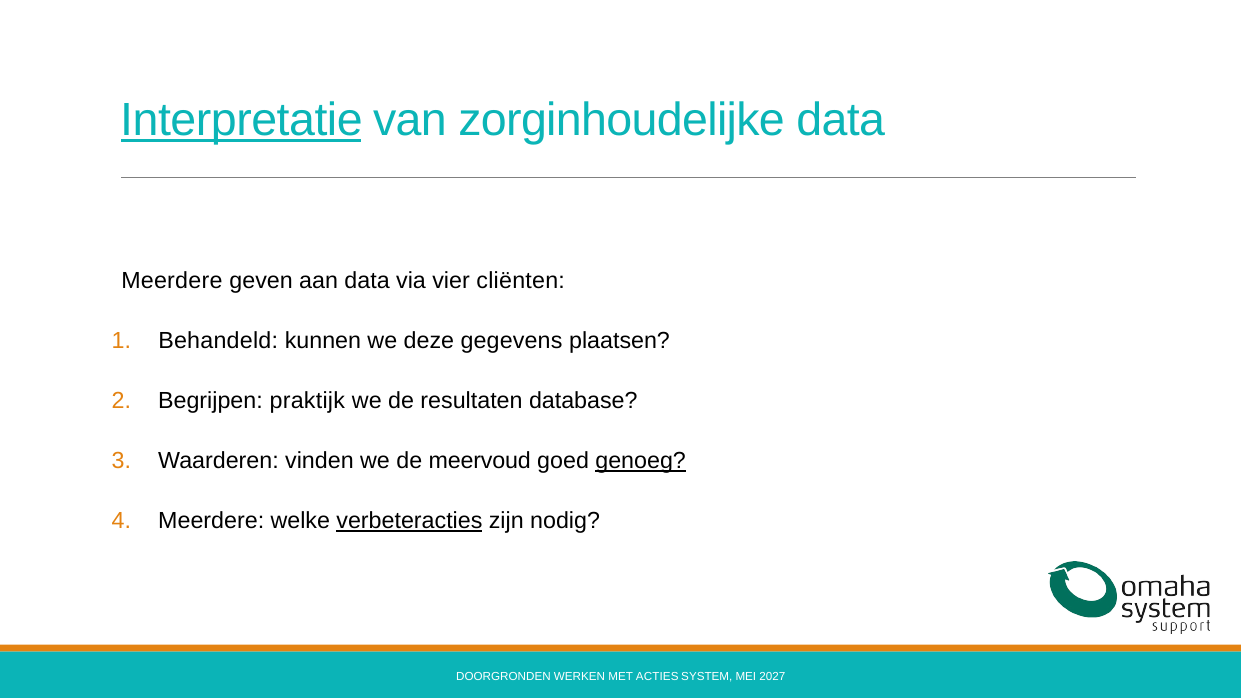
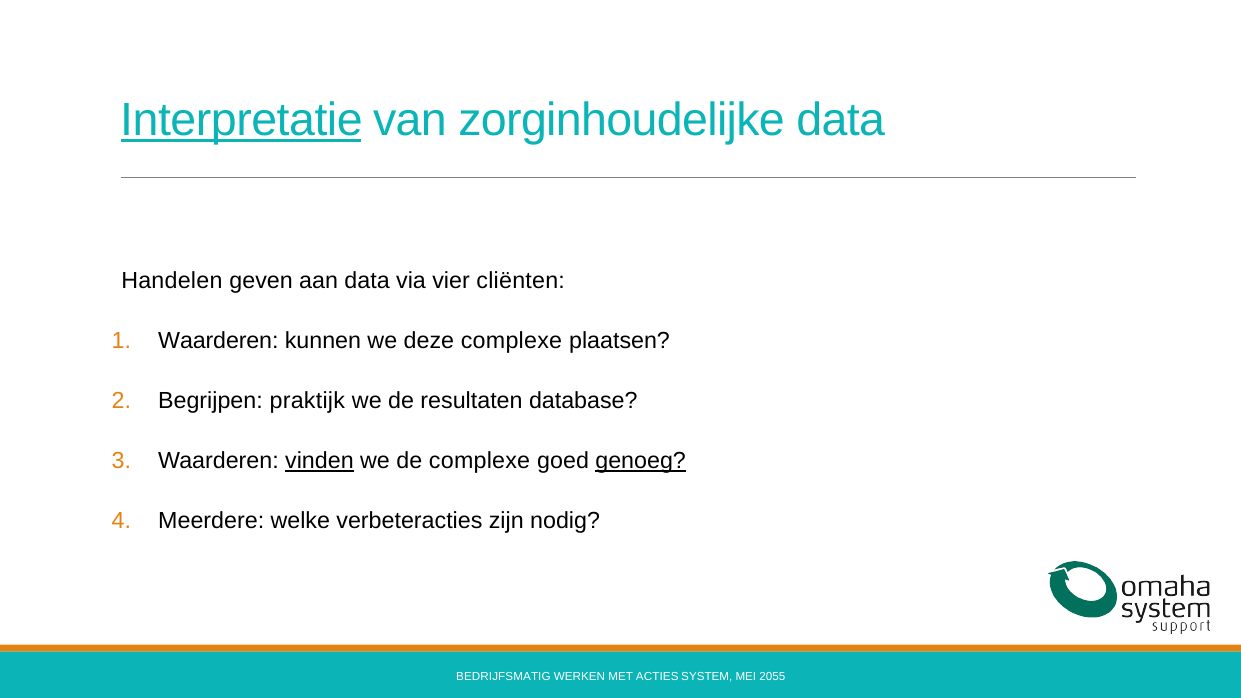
Meerdere: Meerdere -> Handelen (172, 281)
Behandeld: Behandeld -> Waarderen (218, 341)
deze gegevens: gegevens -> complexe (511, 341)
vinden underline: none -> present (319, 461)
de meervoud: meervoud -> complexe (480, 461)
verbeteracties underline: present -> none (409, 521)
DOORGRONDEN: DOORGRONDEN -> BEDRIJFSMATIG (503, 677)
2027: 2027 -> 2055 (772, 677)
